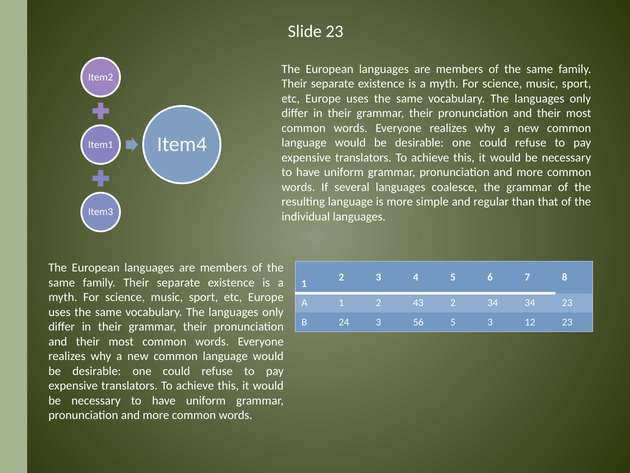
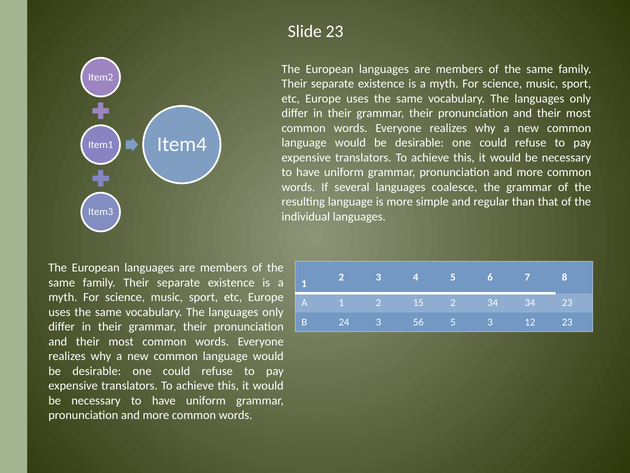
43: 43 -> 15 (418, 303)
